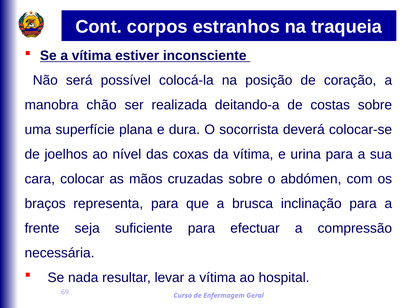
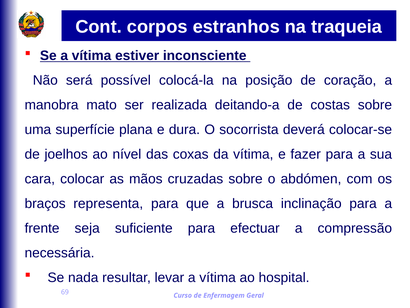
chão: chão -> mato (102, 105)
urina: urina -> fazer (306, 154)
